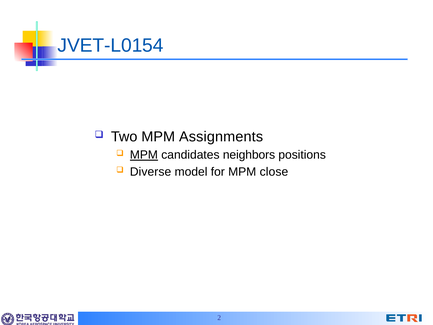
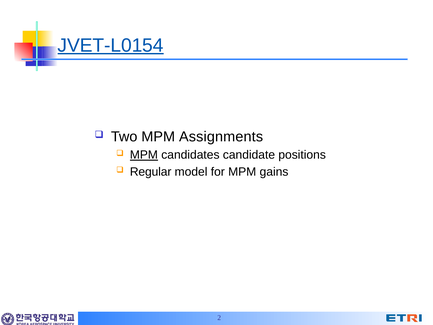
JVET-L0154 underline: none -> present (111, 45)
neighbors: neighbors -> candidate (249, 155)
Diverse: Diverse -> Regular (151, 172)
close: close -> gains (274, 172)
